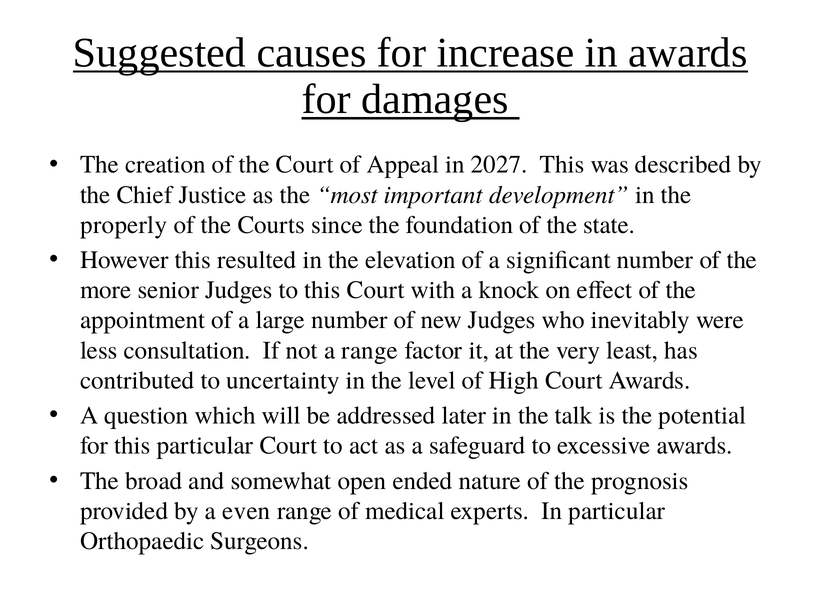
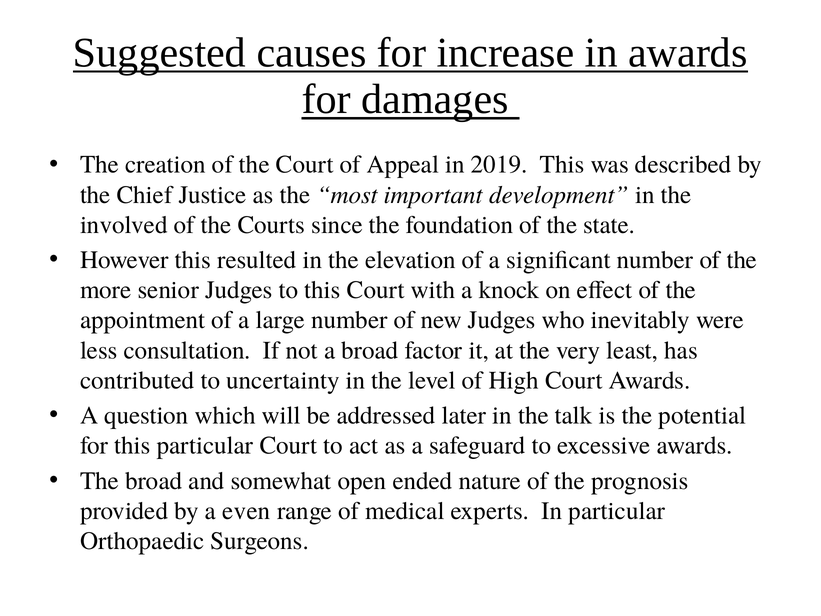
2027: 2027 -> 2019 (499, 165)
properly: properly -> involved (124, 225)
a range: range -> broad (370, 350)
